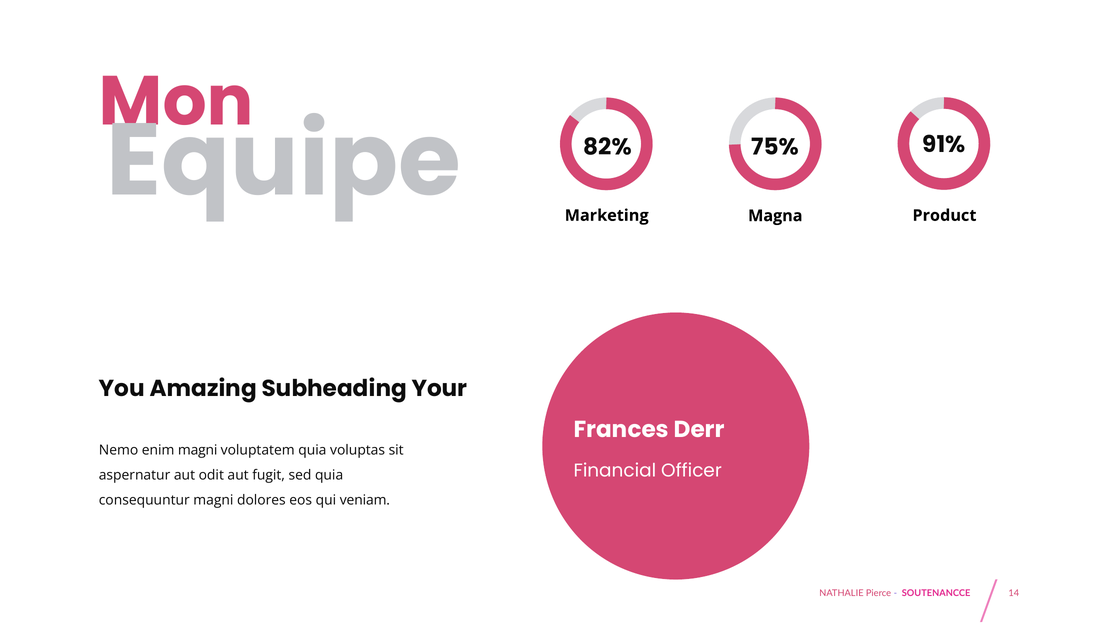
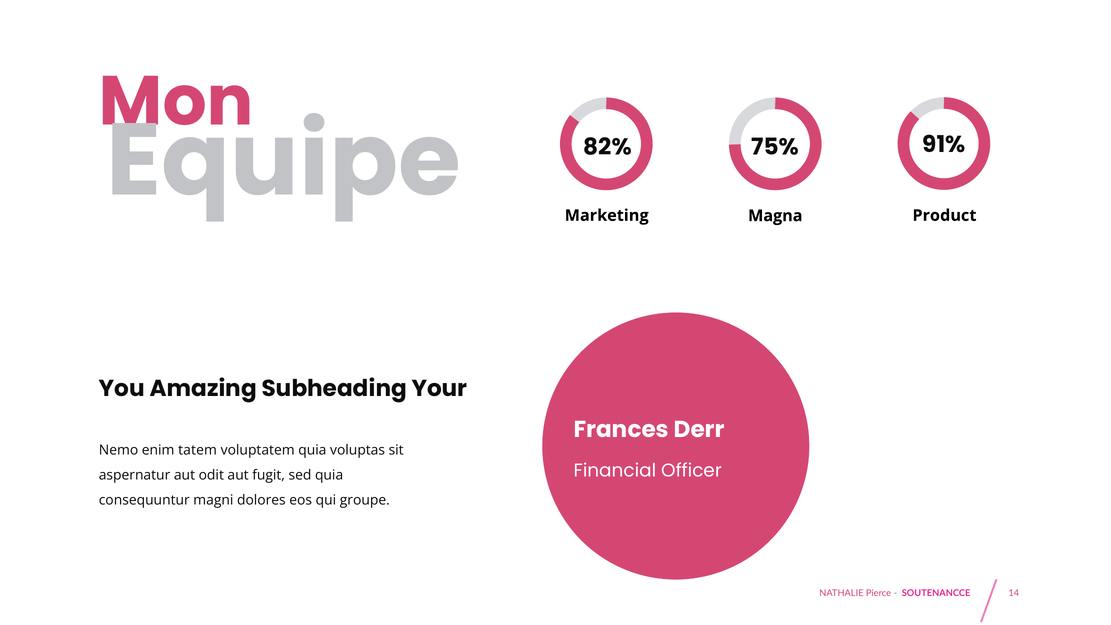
enim magni: magni -> tatem (198, 450)
veniam: veniam -> groupe (365, 500)
